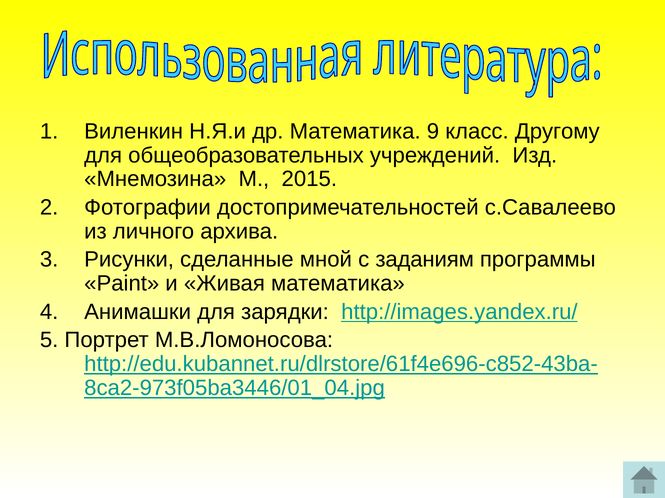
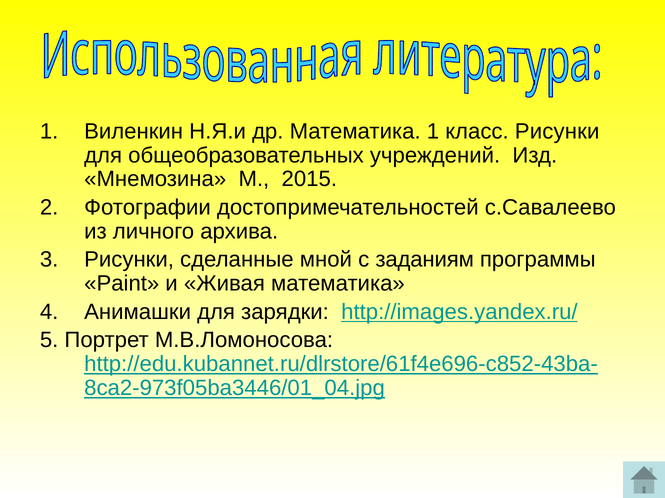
Математика 9: 9 -> 1 (433, 132)
класс Другому: Другому -> Рисунки (557, 132)
